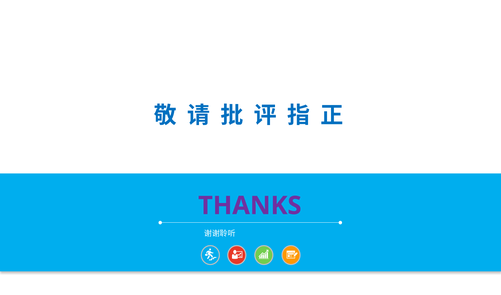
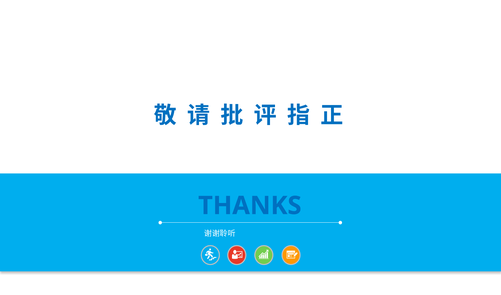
THANKS colour: purple -> blue (250, 205)
